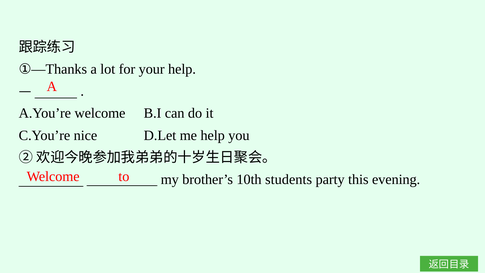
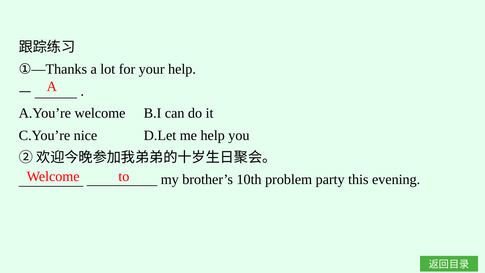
students: students -> problem (289, 179)
